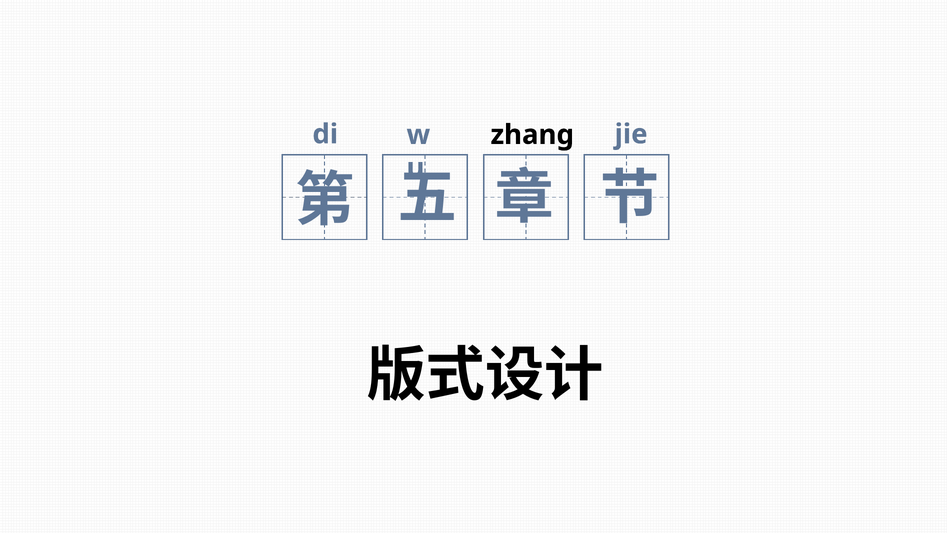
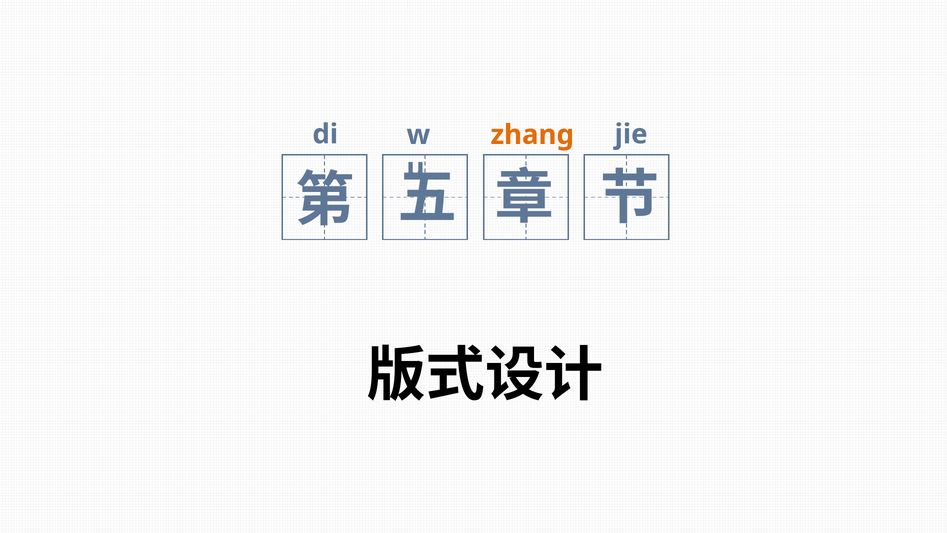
zhang colour: black -> orange (532, 135)
